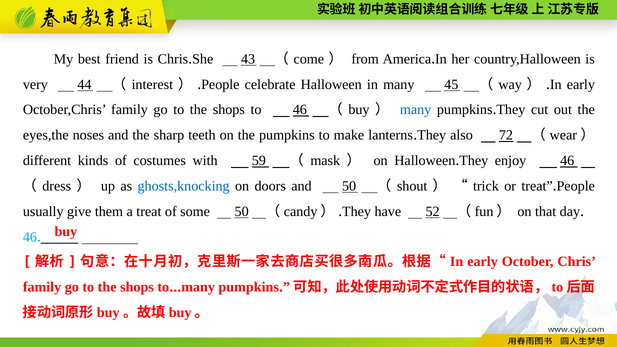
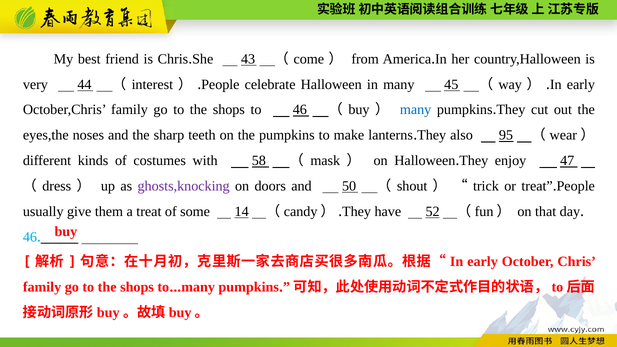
72: 72 -> 95 (506, 135)
59: 59 -> 58 (259, 161)
enjoy 46: 46 -> 47 (567, 161)
ghosts,knocking colour: blue -> purple (184, 186)
some 50: 50 -> 14 (242, 212)
